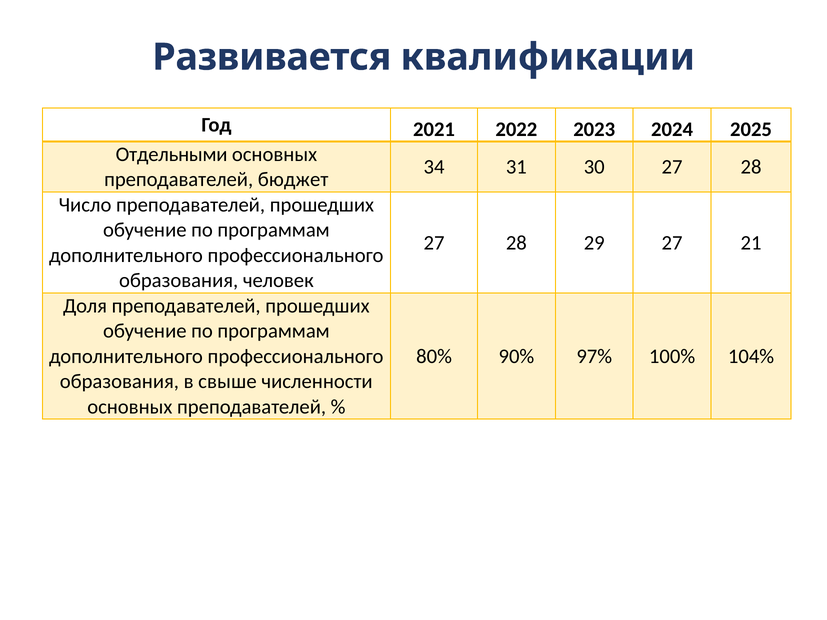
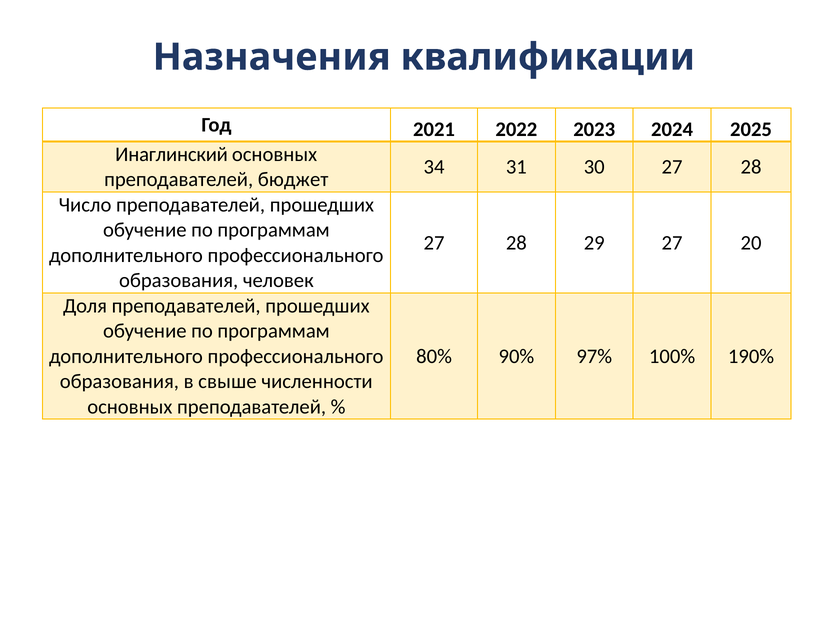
Развивается: Развивается -> Назначения (272, 57)
Отдельными: Отдельными -> Инаглинский (172, 154)
21: 21 -> 20 (751, 243)
104%: 104% -> 190% (751, 356)
